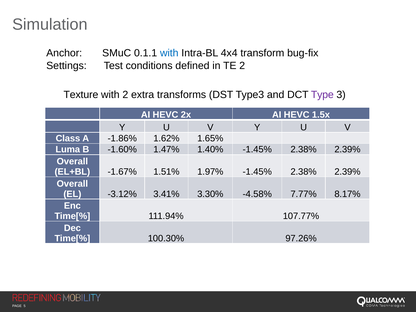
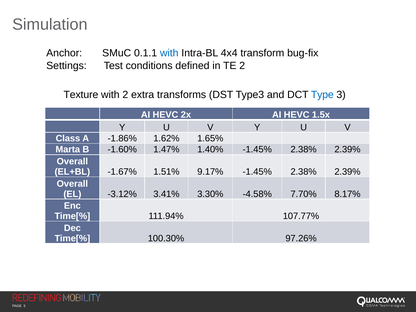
Type colour: purple -> blue (322, 95)
Luma: Luma -> Marta (68, 150)
1.97%: 1.97% -> 9.17% (210, 172)
7.77%: 7.77% -> 7.70% (304, 194)
